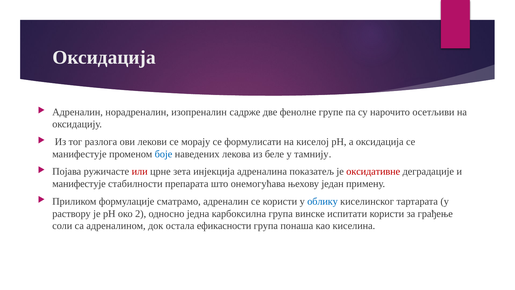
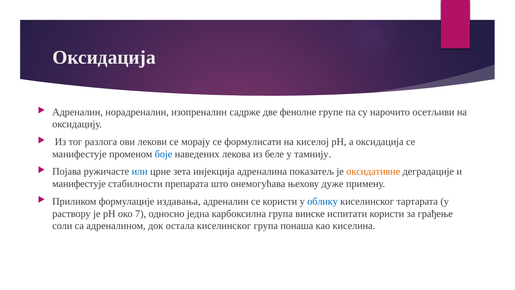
или colour: red -> blue (140, 171)
оксидативне colour: red -> orange (373, 171)
један: један -> дуже (332, 184)
сматрамо: сматрамо -> издавања (179, 201)
2: 2 -> 7 (141, 213)
остала ефикасности: ефикасности -> киселинског (224, 226)
